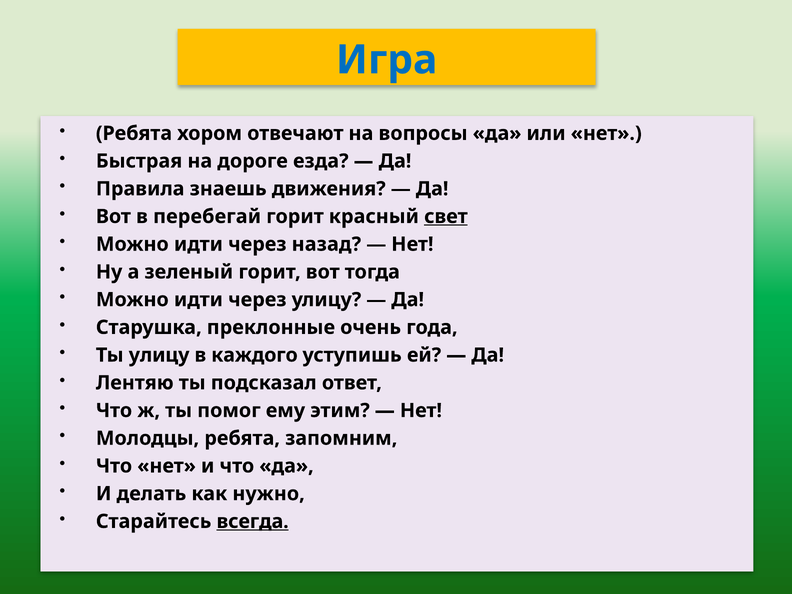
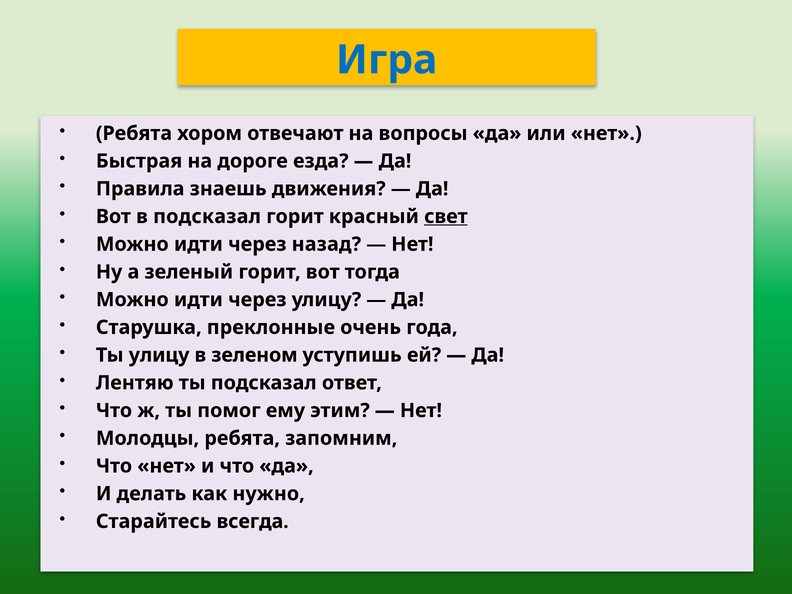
в перебегай: перебегай -> подсказал (207, 217)
каждого: каждого -> зеленом (254, 355)
всегда underline: present -> none (253, 521)
